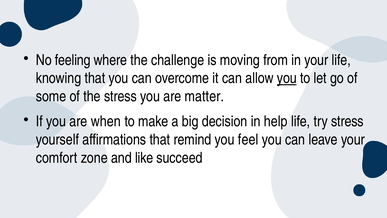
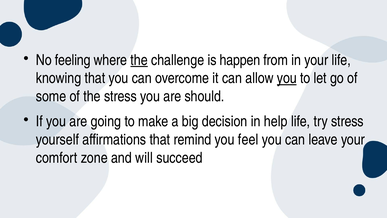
the underline: none -> present (139, 60)
moving: moving -> happen (240, 60)
matter: matter -> should (204, 96)
when: when -> going (106, 121)
like: like -> will (144, 158)
